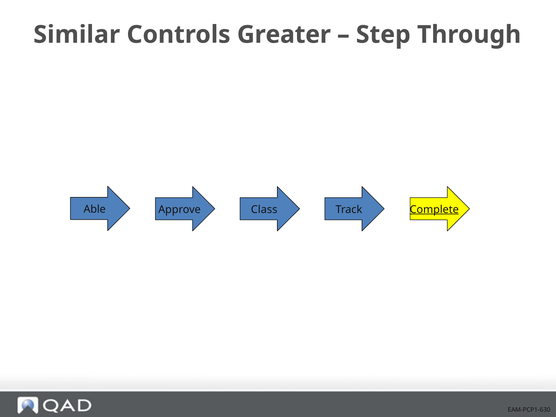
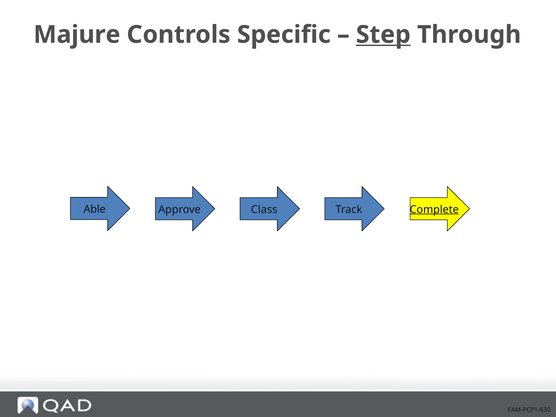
Similar: Similar -> Majure (77, 35)
Greater: Greater -> Specific (284, 35)
Step underline: none -> present (383, 35)
